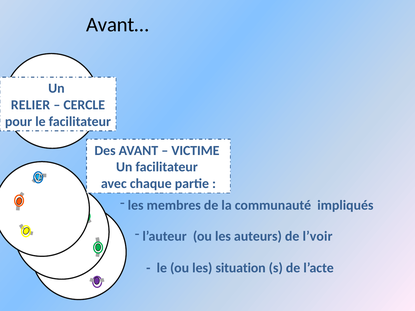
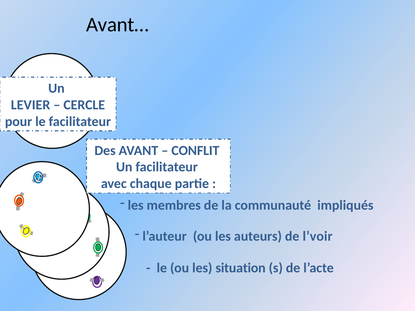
RELIER: RELIER -> LEVIER (31, 105)
VICTIME: VICTIME -> CONFLIT (195, 151)
